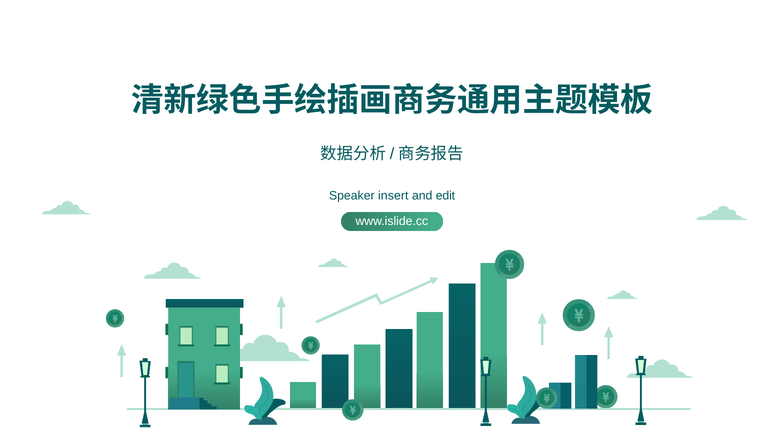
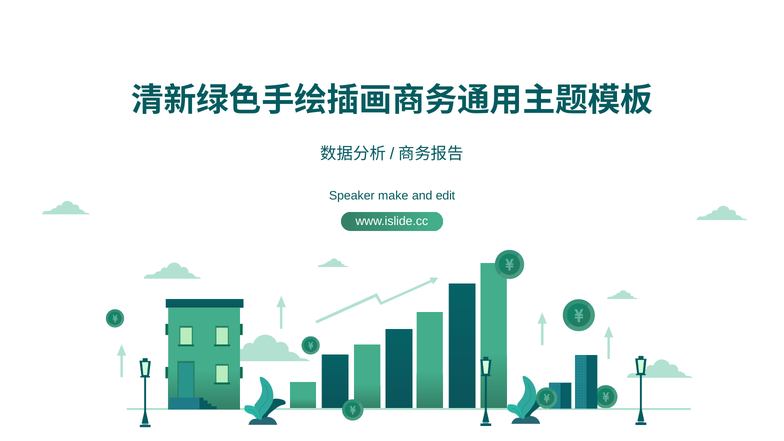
insert: insert -> make (393, 196)
